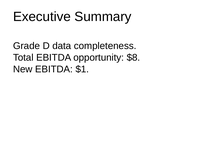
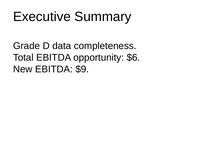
$8: $8 -> $6 (133, 57)
$1: $1 -> $9 (82, 69)
